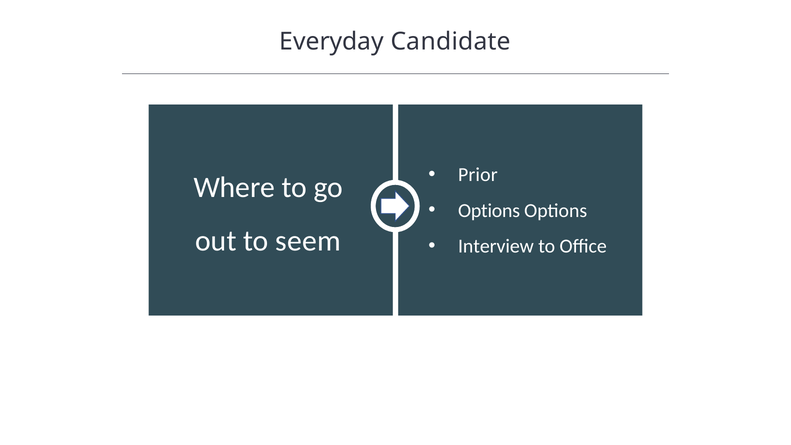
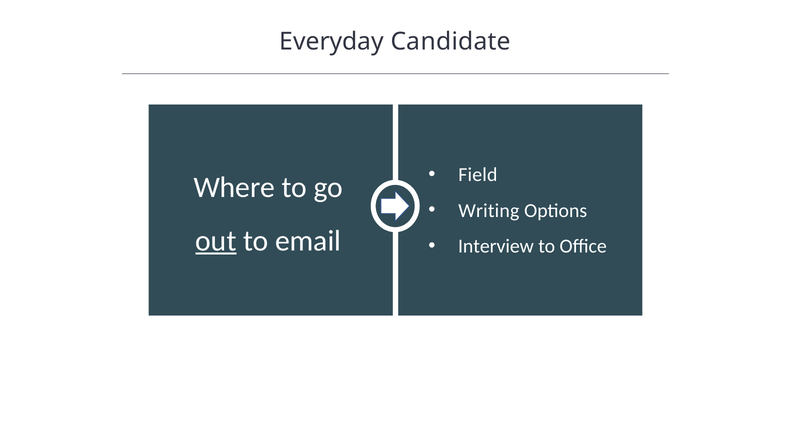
Prior: Prior -> Field (478, 175)
Options: Options -> Writing (489, 210)
out underline: none -> present (216, 241)
seem: seem -> email (308, 241)
